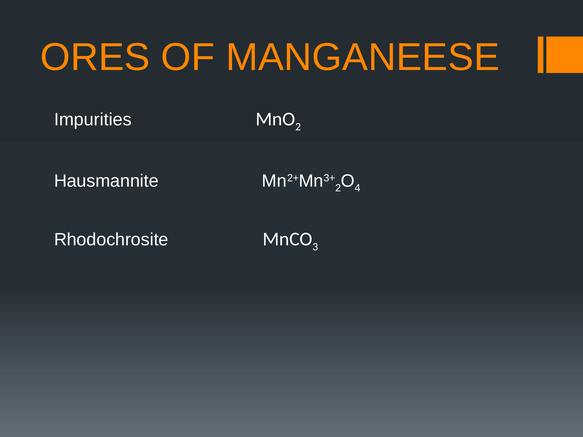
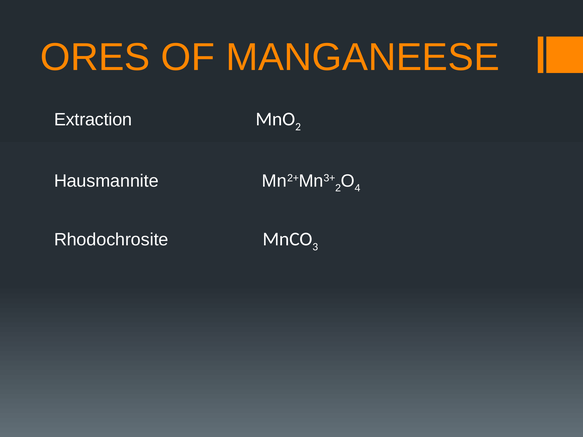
Impurities: Impurities -> Extraction (93, 120)
